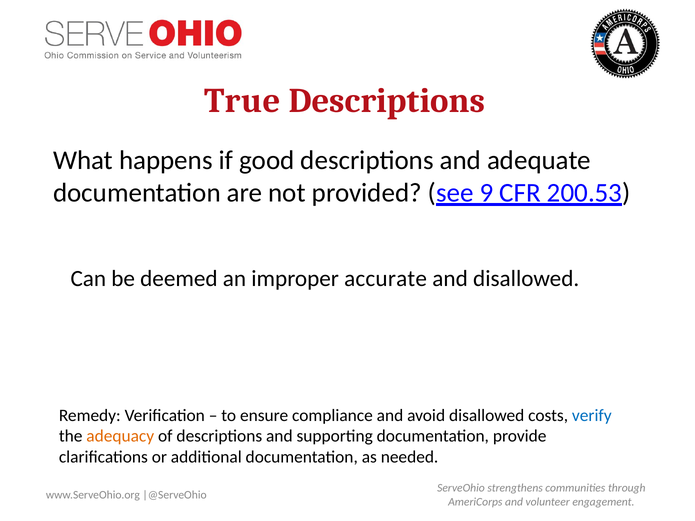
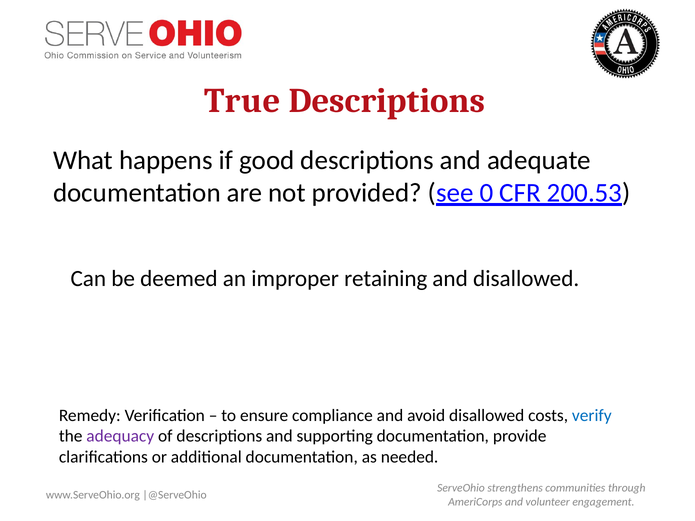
9: 9 -> 0 (486, 193)
accurate: accurate -> retaining (386, 279)
adequacy colour: orange -> purple (120, 436)
